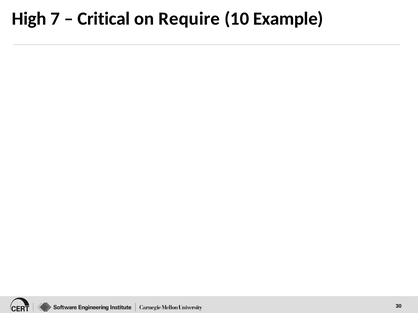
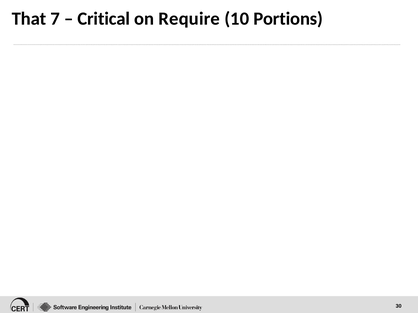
High: High -> That (29, 19)
Example: Example -> Portions (288, 19)
